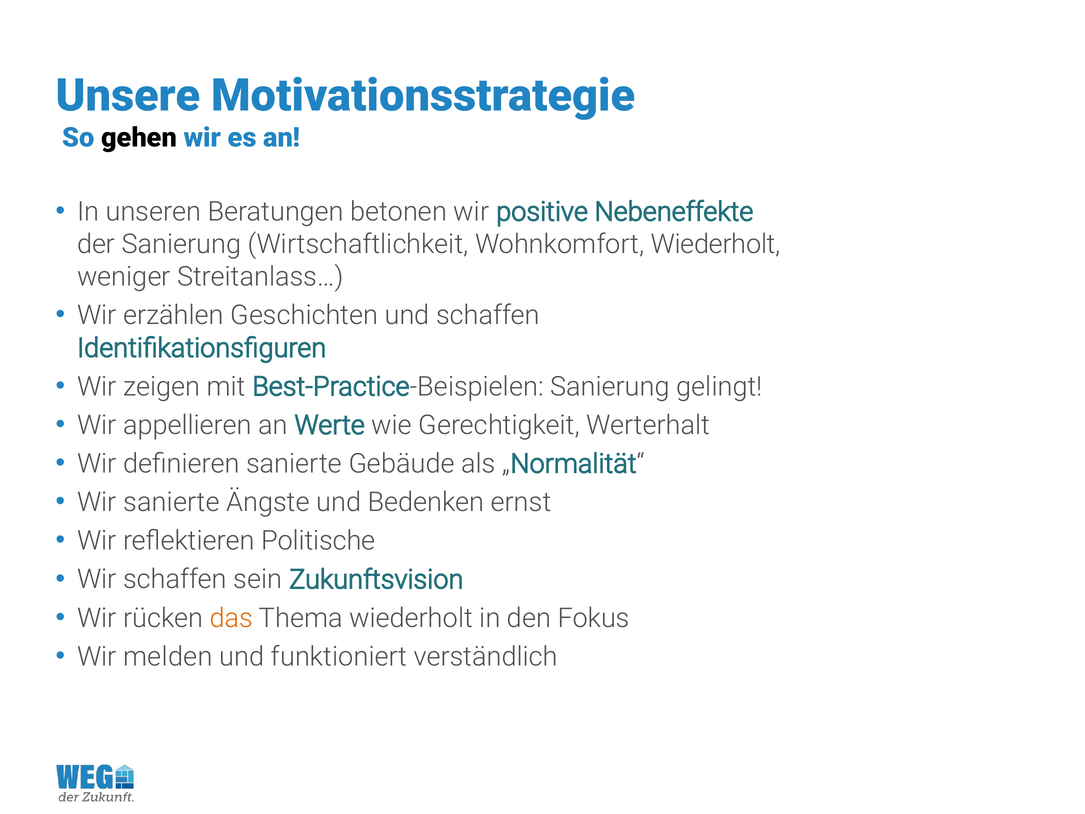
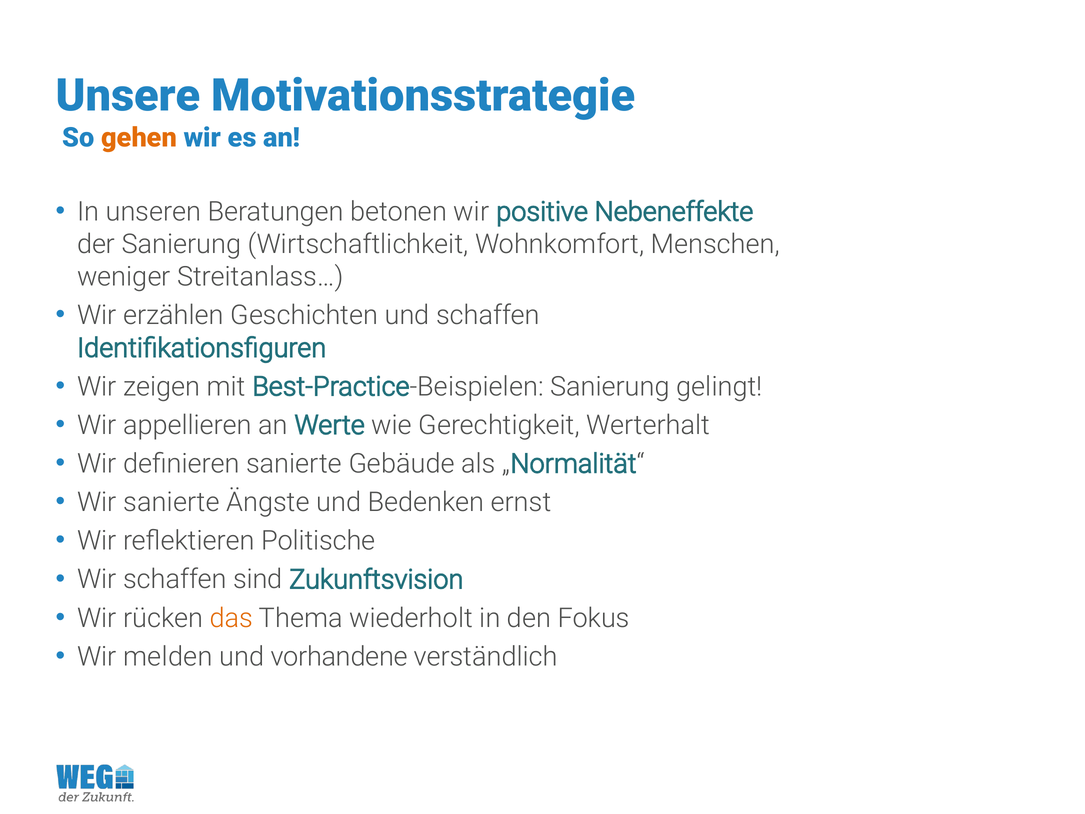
gehen colour: black -> orange (139, 138)
Wohnkomfort Wiederholt: Wiederholt -> Menschen (715, 244)
sein: sein -> sind (258, 579)
funktioniert: funktioniert -> vorhandene (339, 656)
